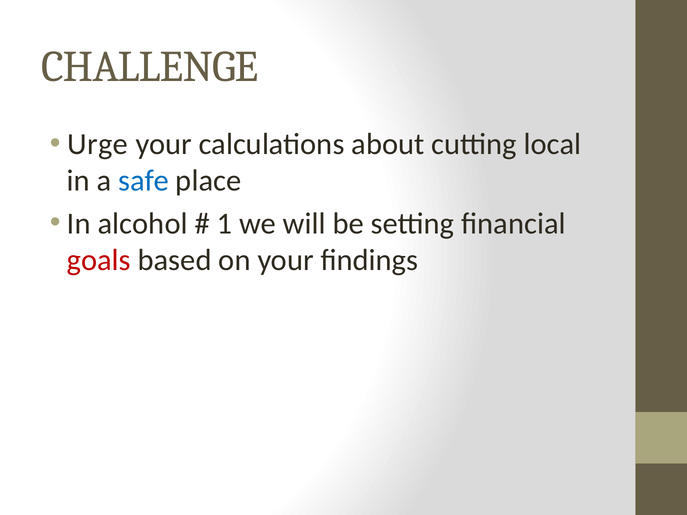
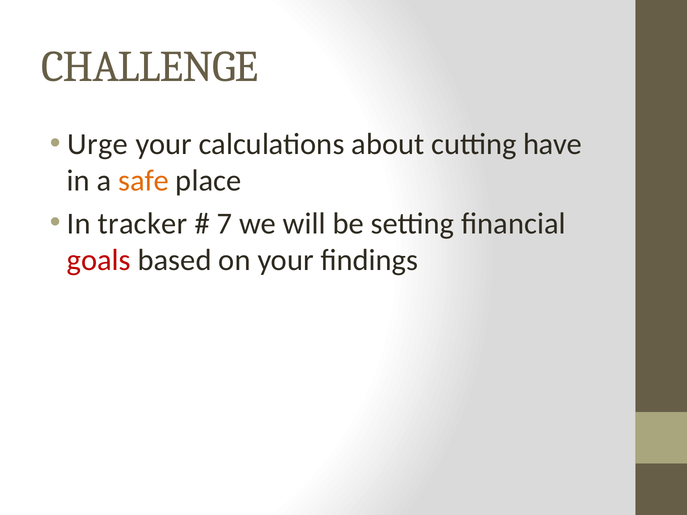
local: local -> have (553, 144)
safe colour: blue -> orange (144, 181)
alcohol: alcohol -> tracker (143, 224)
1: 1 -> 7 (225, 224)
